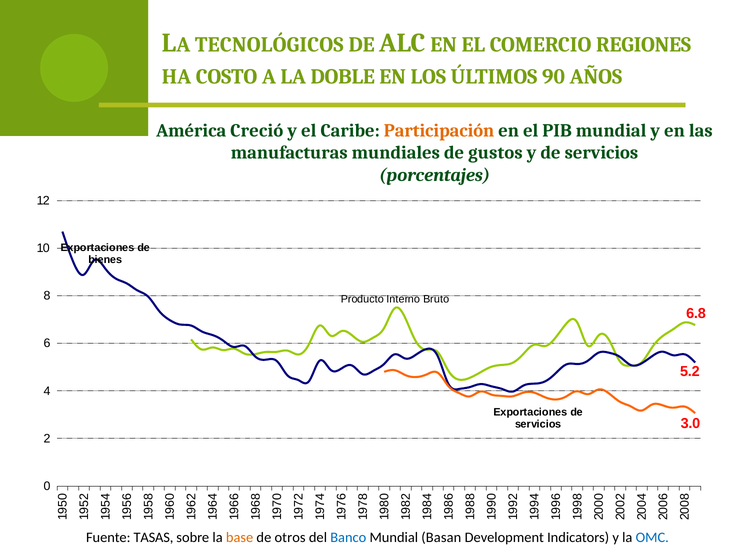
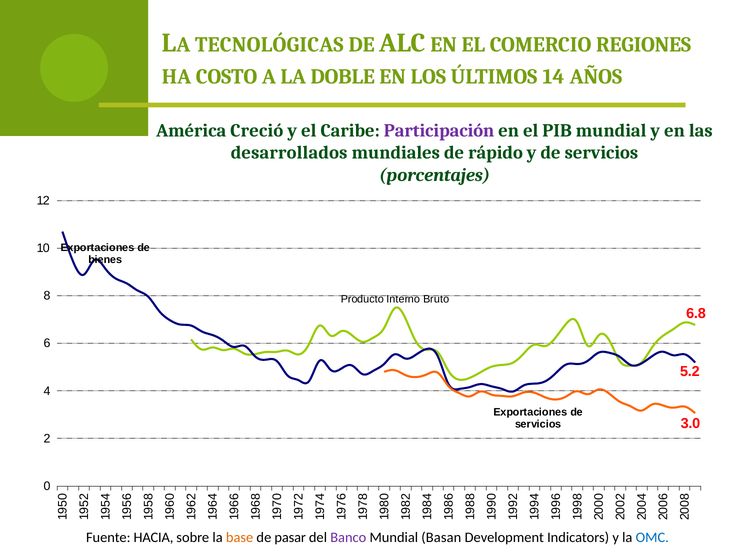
TECNOLÓGICOS: TECNOLÓGICOS -> TECNOLÓGICAS (269, 44)
90: 90 -> 14 (553, 77)
Participación colour: orange -> purple (439, 131)
manufacturas: manufacturas -> desarrollados (289, 153)
gustos: gustos -> rápido (495, 153)
TASAS: TASAS -> HACIA (153, 537)
otros: otros -> pasar (290, 537)
Banco colour: blue -> purple (348, 537)
